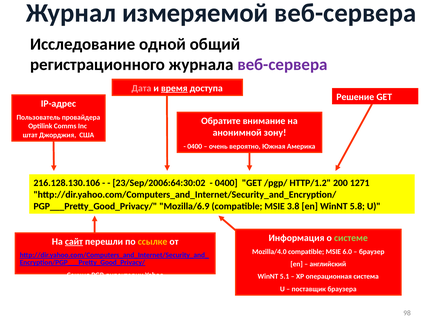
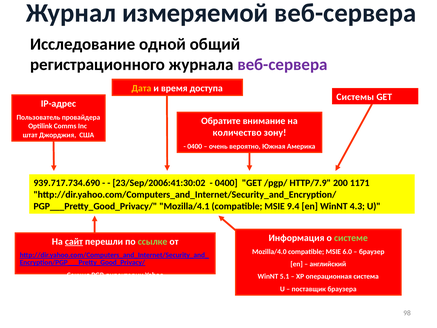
Дата colour: pink -> yellow (141, 88)
время underline: present -> none (174, 88)
Решение: Решение -> Системы (355, 97)
анонимной: анонимной -> количество (237, 133)
216.128.130.106: 216.128.130.106 -> 939.717.734.690 (67, 183)
23/Sep/2006:64:30:02: 23/Sep/2006:64:30:02 -> 23/Sep/2006:41:30:02 (159, 183)
HTTP/1.2: HTTP/1.2 -> HTTP/7.9 (310, 183)
1271: 1271 -> 1171 (360, 183)
Mozilla/6.9: Mozilla/6.9 -> Mozilla/4.1 (184, 206)
3.8: 3.8 -> 9.4 (293, 206)
5.8: 5.8 -> 4.3 (357, 206)
ссылке colour: yellow -> light green (153, 241)
